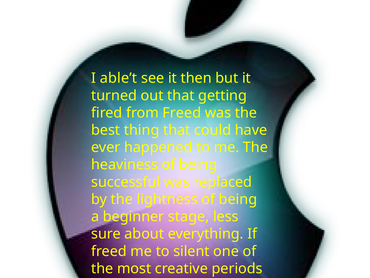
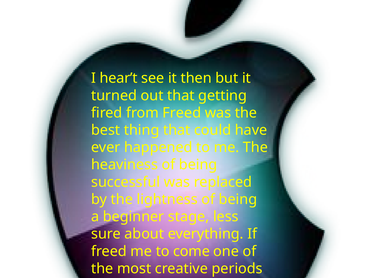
able’t: able’t -> hear’t (119, 78)
silent: silent -> come (191, 251)
